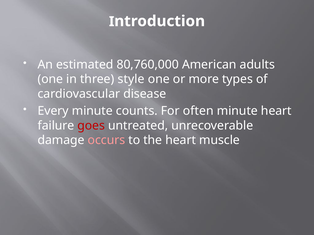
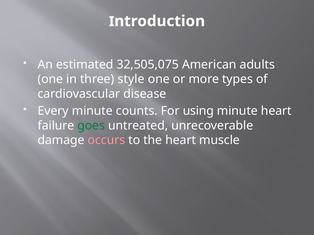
80,760,000: 80,760,000 -> 32,505,075 (148, 65)
often: often -> using (198, 111)
goes colour: red -> green (91, 126)
